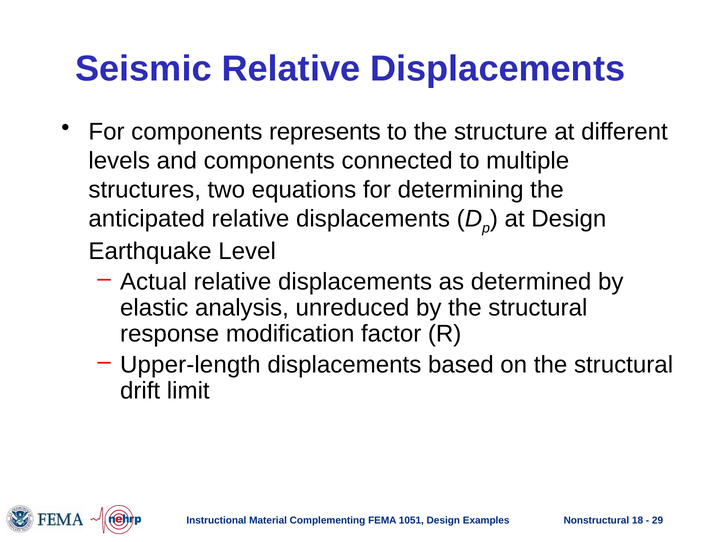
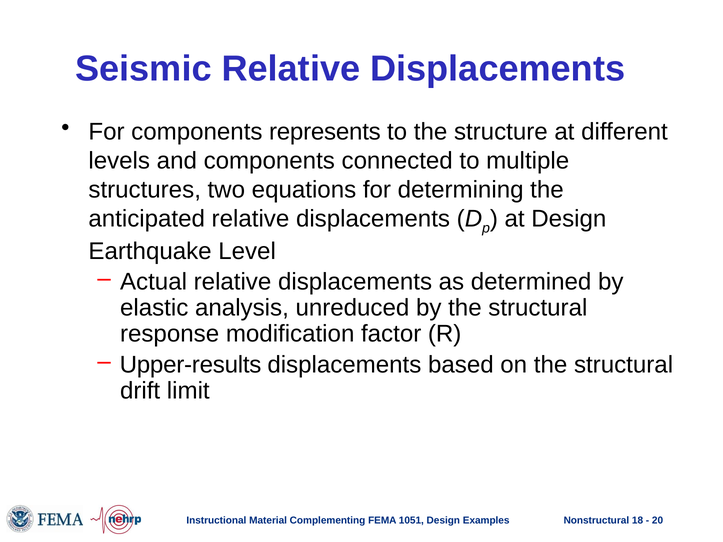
Upper-length: Upper-length -> Upper-results (191, 365)
29: 29 -> 20 (658, 521)
